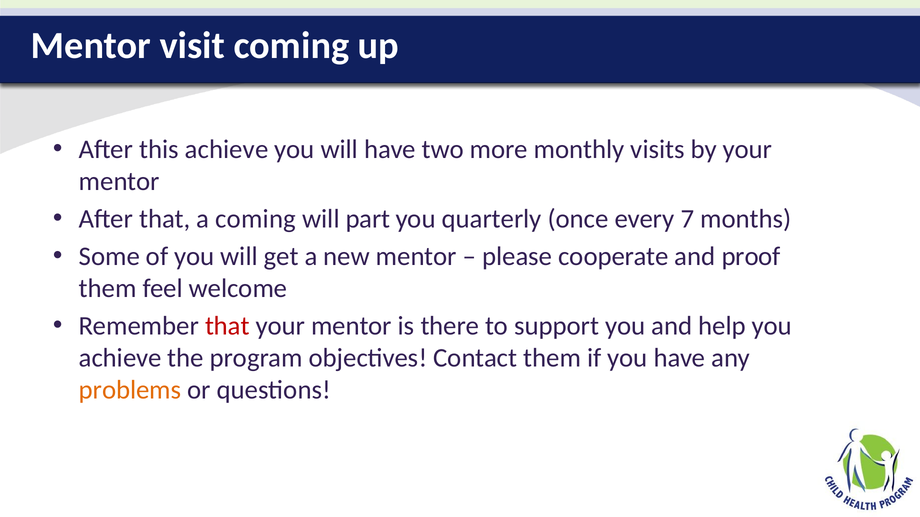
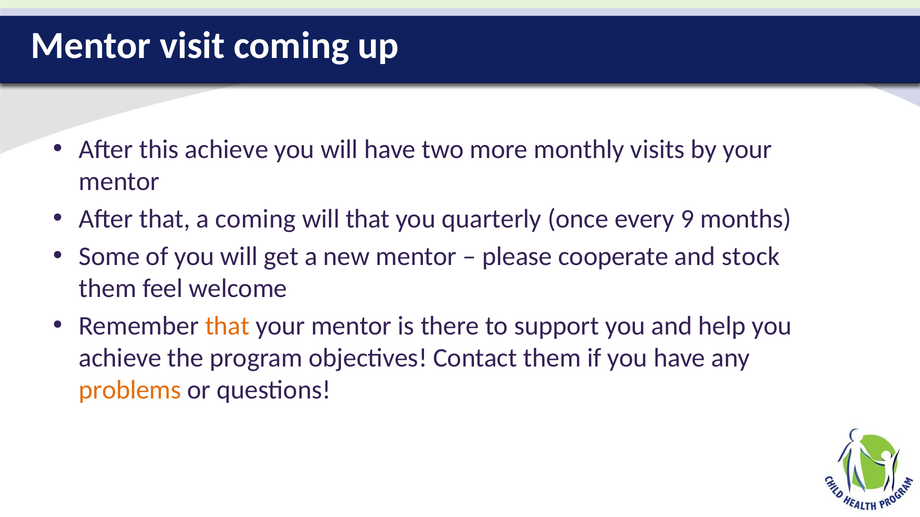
will part: part -> that (368, 219)
7: 7 -> 9 (687, 219)
proof: proof -> stock (751, 256)
that colour: red -> orange (227, 326)
